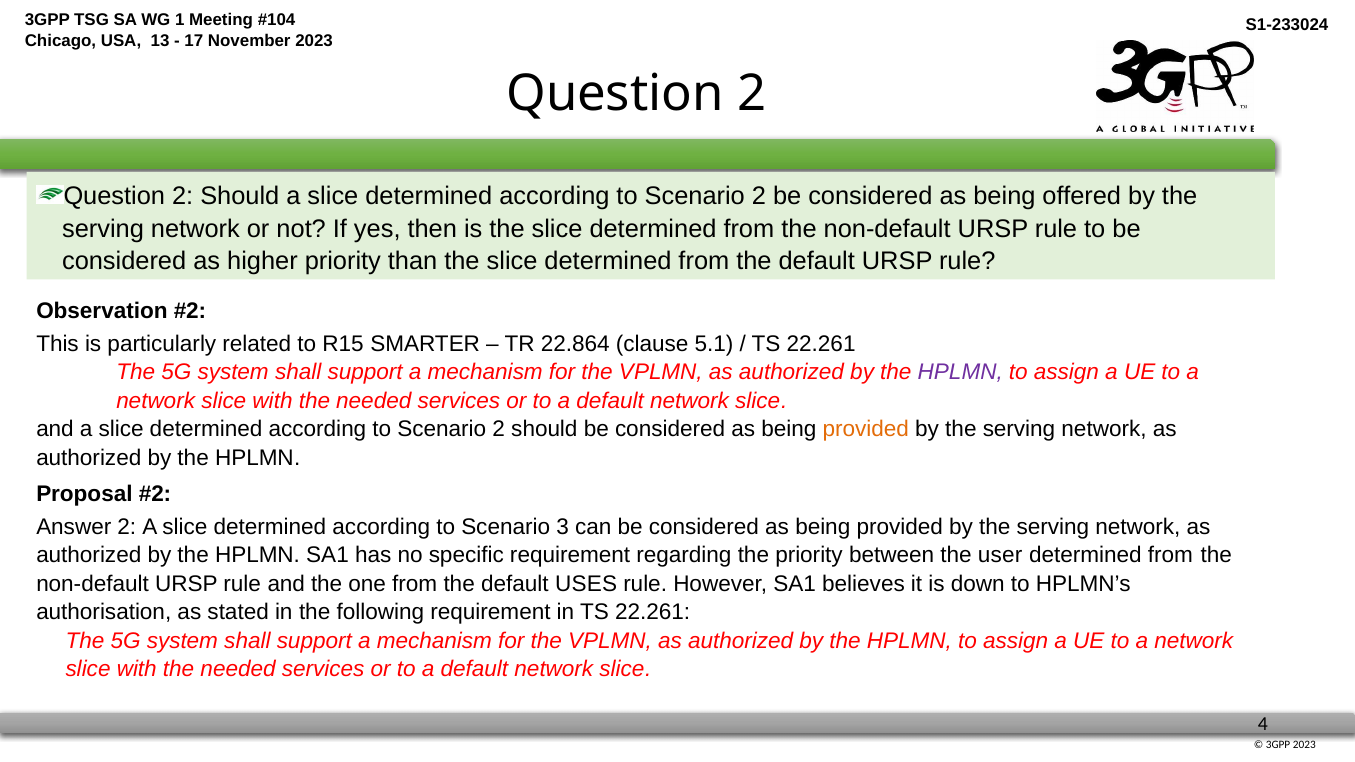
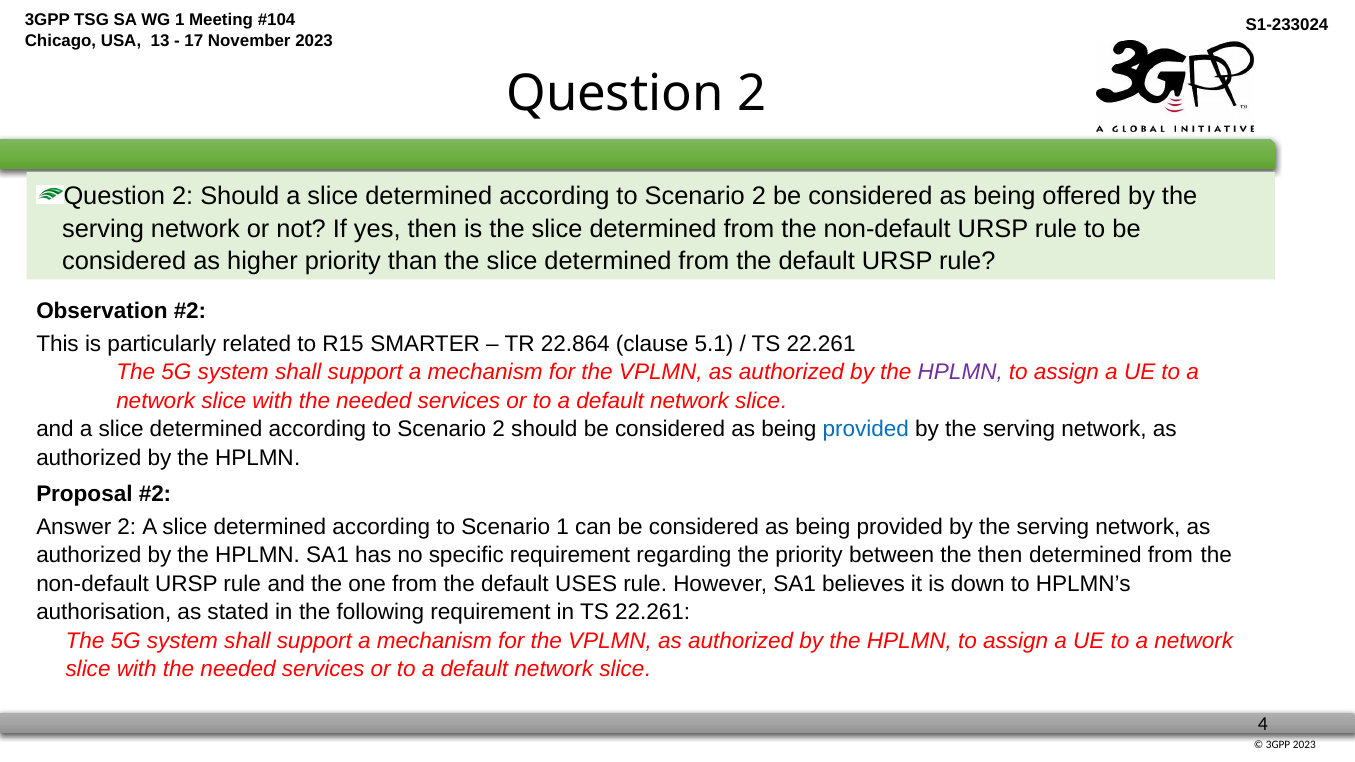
provided colour: orange -> blue (866, 429)
Scenario 3: 3 -> 1 (563, 527)
the user: user -> then (1000, 556)
